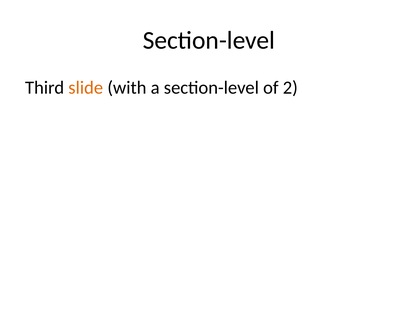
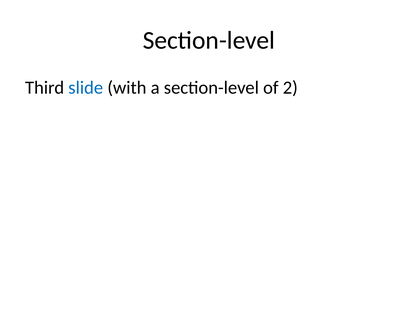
slide colour: orange -> blue (86, 88)
